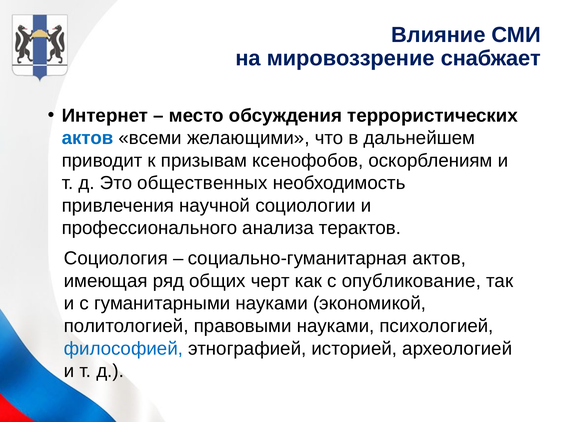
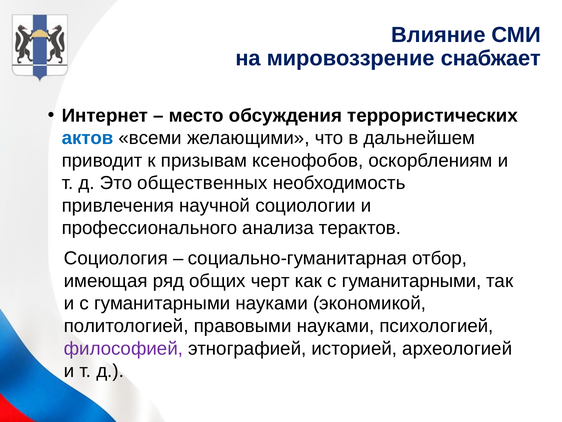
социально-гуманитарная актов: актов -> отбор (439, 258)
как с опубликование: опубликование -> гуманитарными (412, 281)
философией colour: blue -> purple (123, 348)
